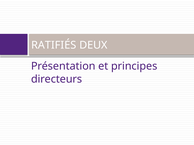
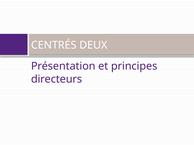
RATIFIÉS: RATIFIÉS -> CENTRÉS (54, 45)
